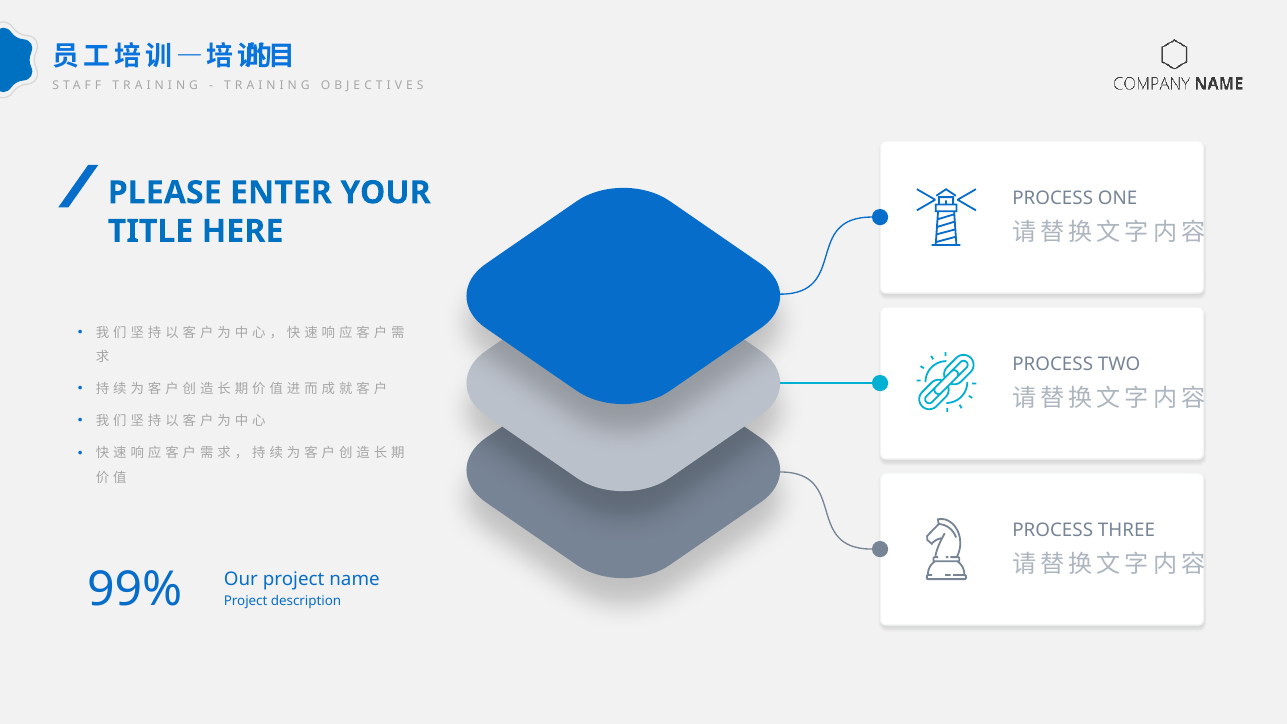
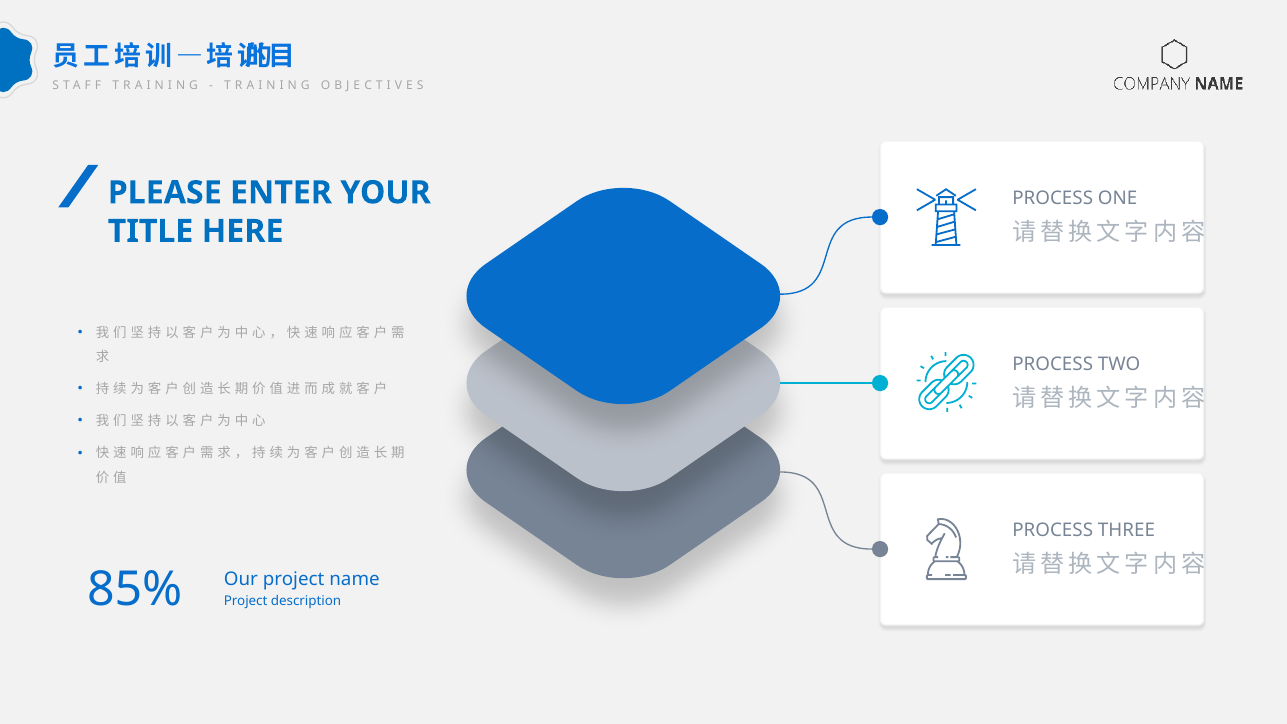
99%: 99% -> 85% (135, 590)
